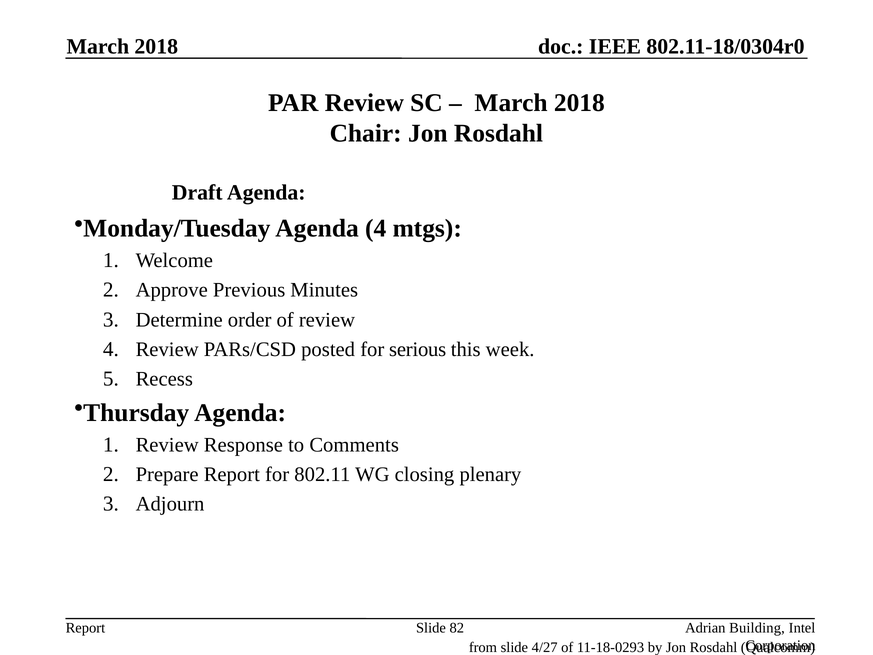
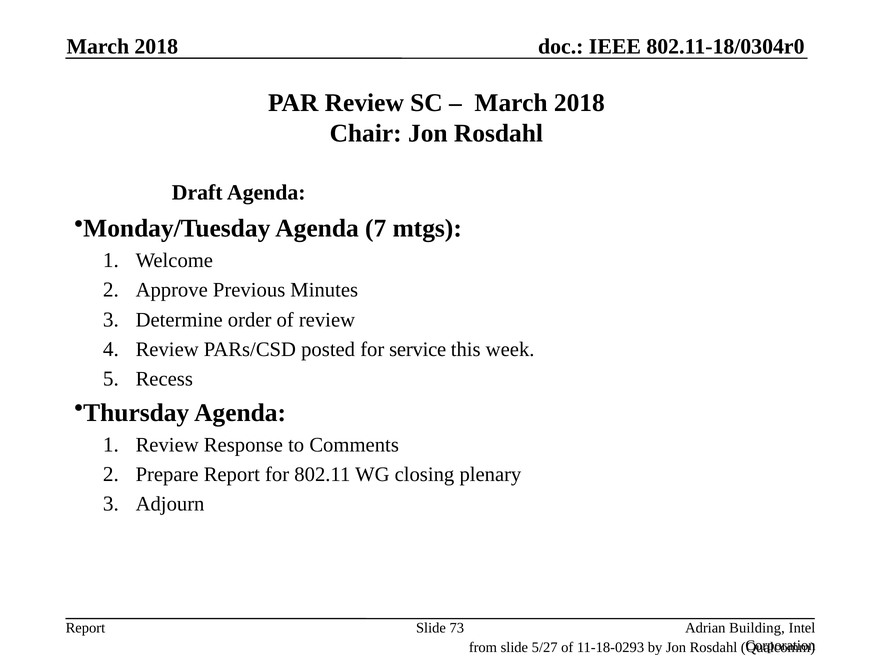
Agenda 4: 4 -> 7 (376, 228)
serious: serious -> service (418, 349)
82: 82 -> 73 (457, 628)
4/27: 4/27 -> 5/27 (545, 647)
